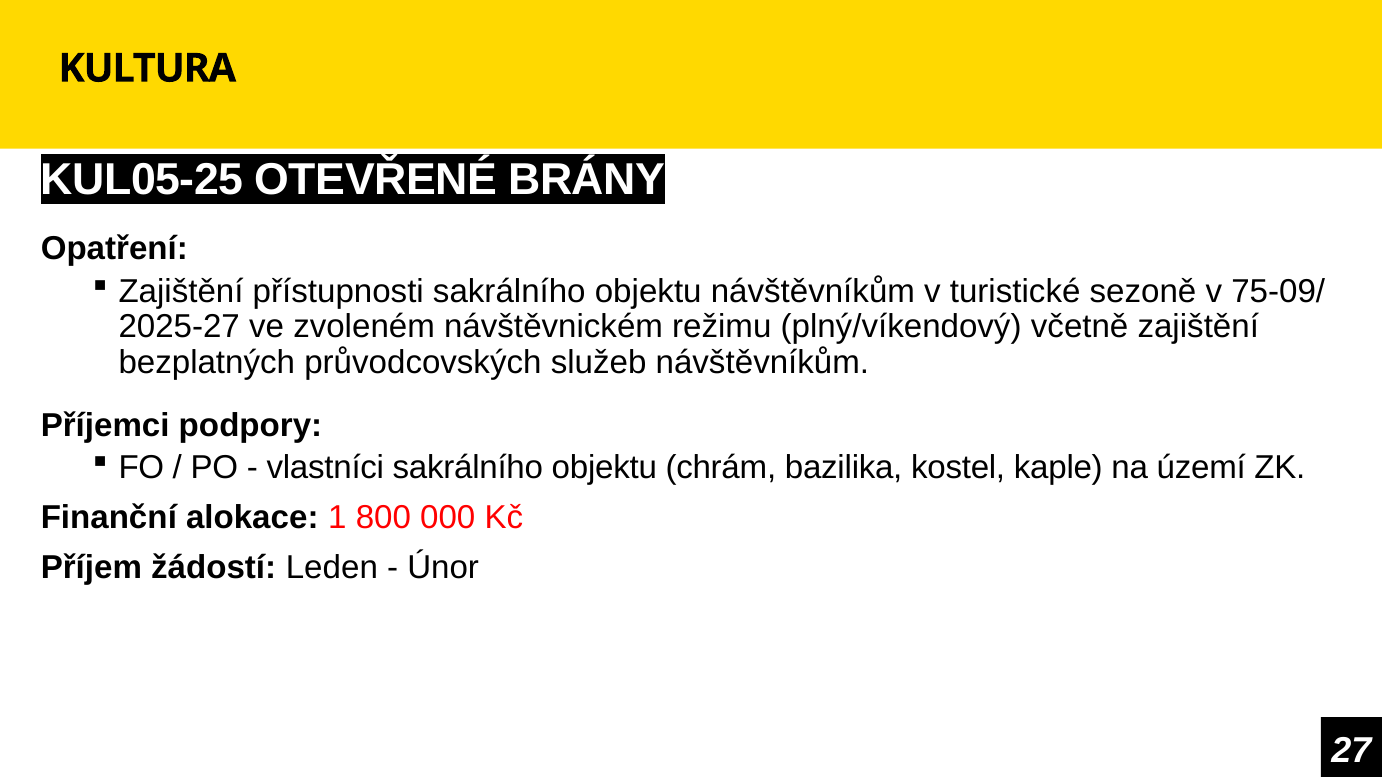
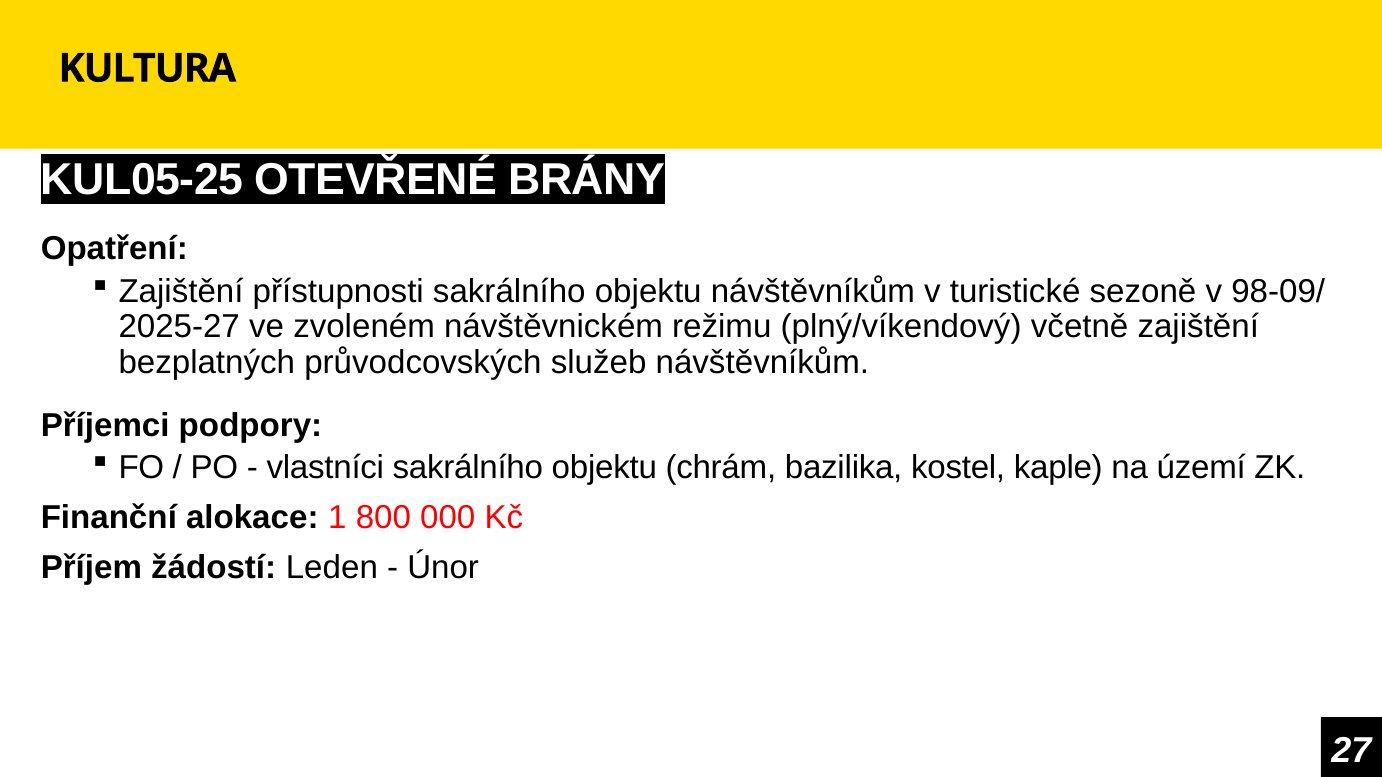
75-09/: 75-09/ -> 98-09/ (1278, 291)
